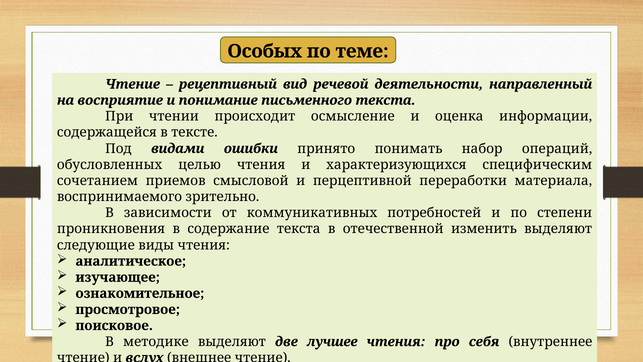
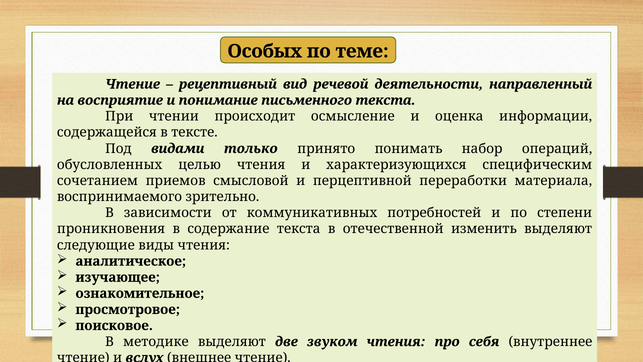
ошибки: ошибки -> только (251, 148)
лучшее: лучшее -> звуком (332, 341)
